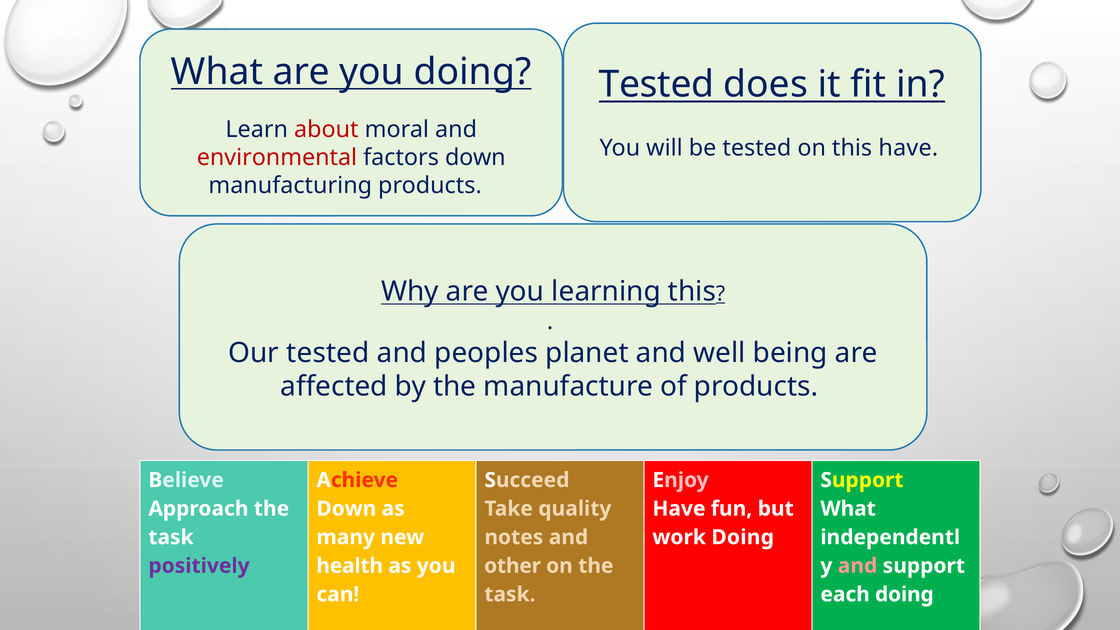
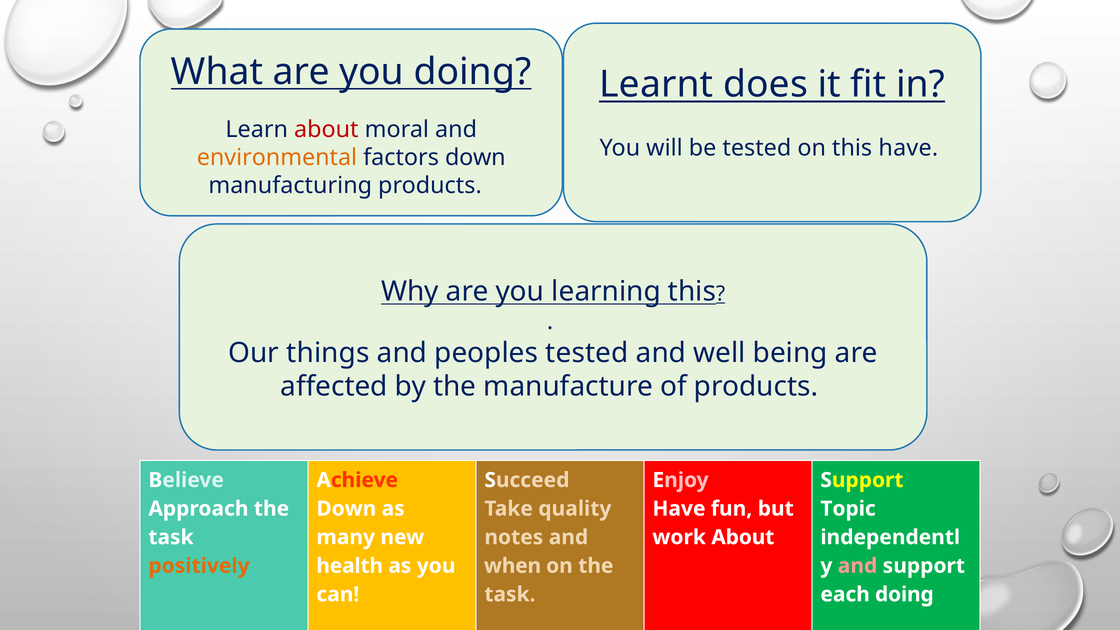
Tested: Tested -> Learnt (656, 84)
environmental colour: red -> orange (277, 158)
Our tested: tested -> things (328, 353)
peoples planet: planet -> tested (587, 353)
What: What -> Topic (848, 509)
work Doing: Doing -> About (743, 537)
positively colour: purple -> orange (199, 566)
other: other -> when (513, 566)
